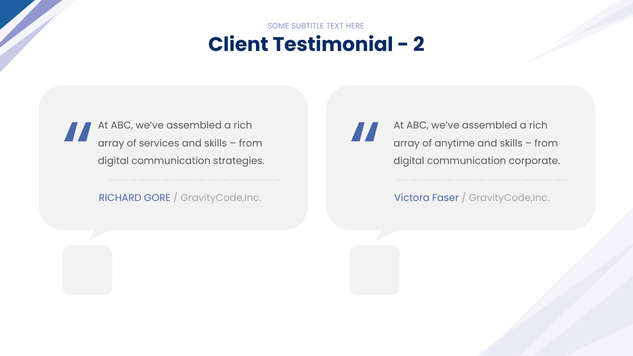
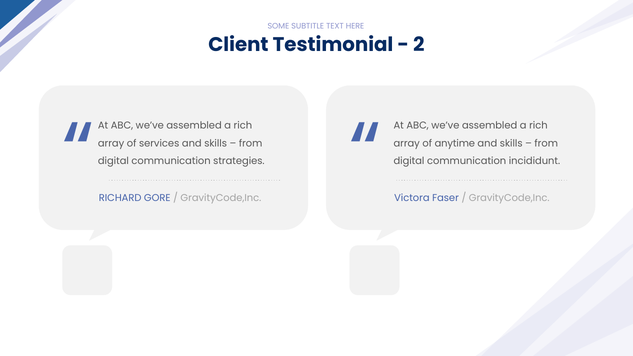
corporate: corporate -> incididunt (534, 161)
